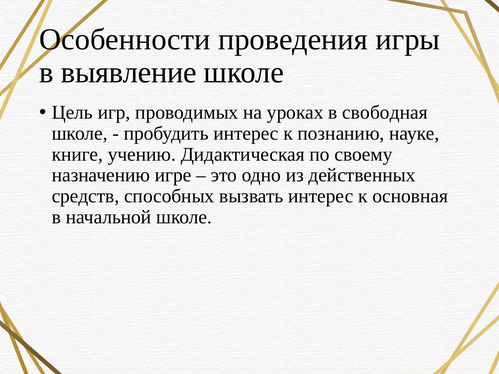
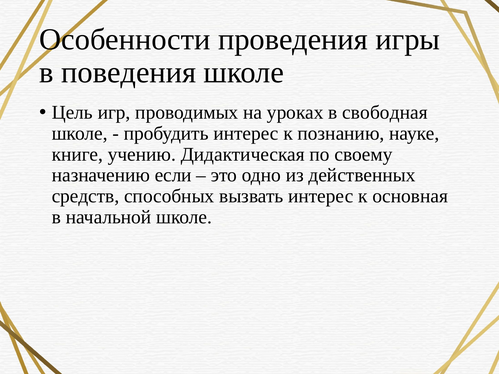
выявление: выявление -> поведения (129, 72)
игре: игре -> если (173, 175)
